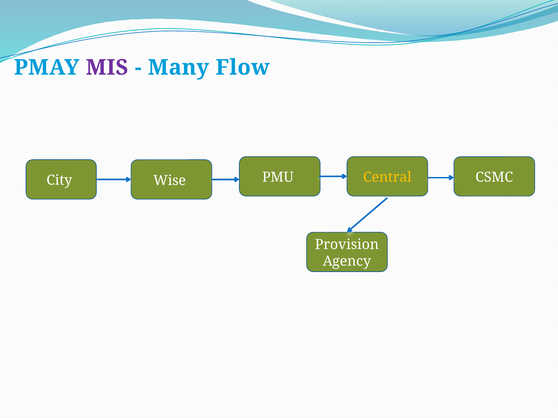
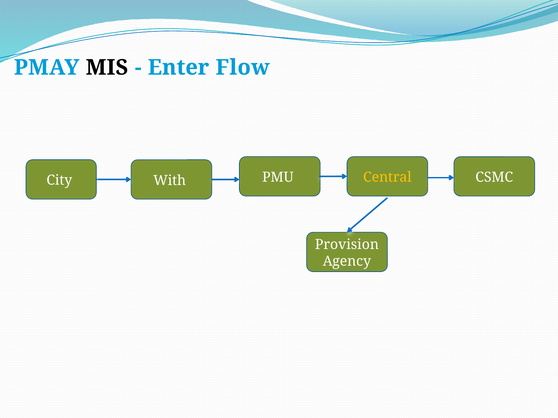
MIS colour: purple -> black (107, 68)
Many: Many -> Enter (179, 68)
Wise: Wise -> With (170, 181)
